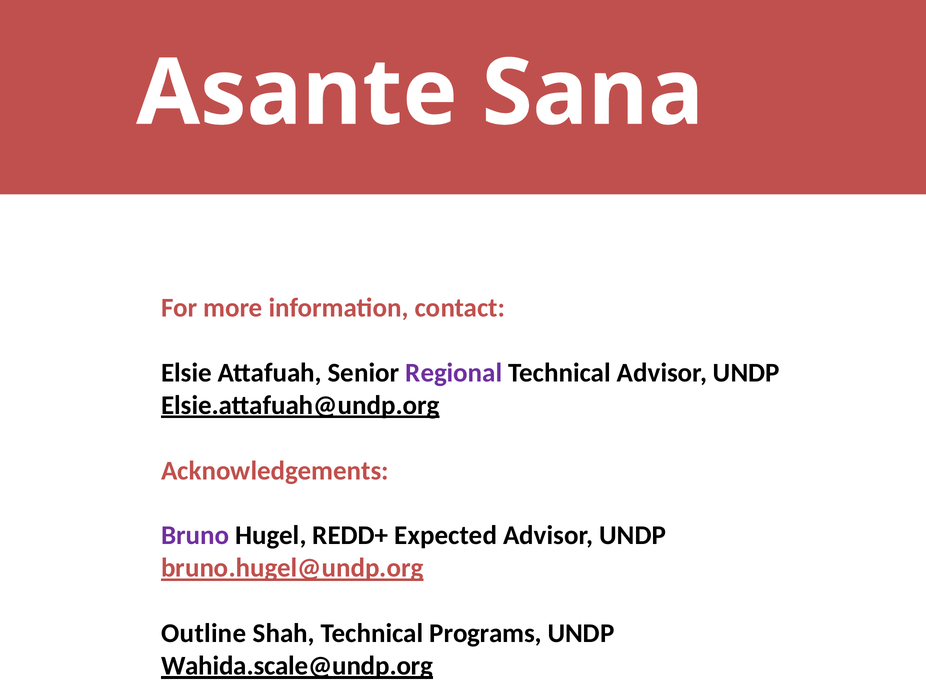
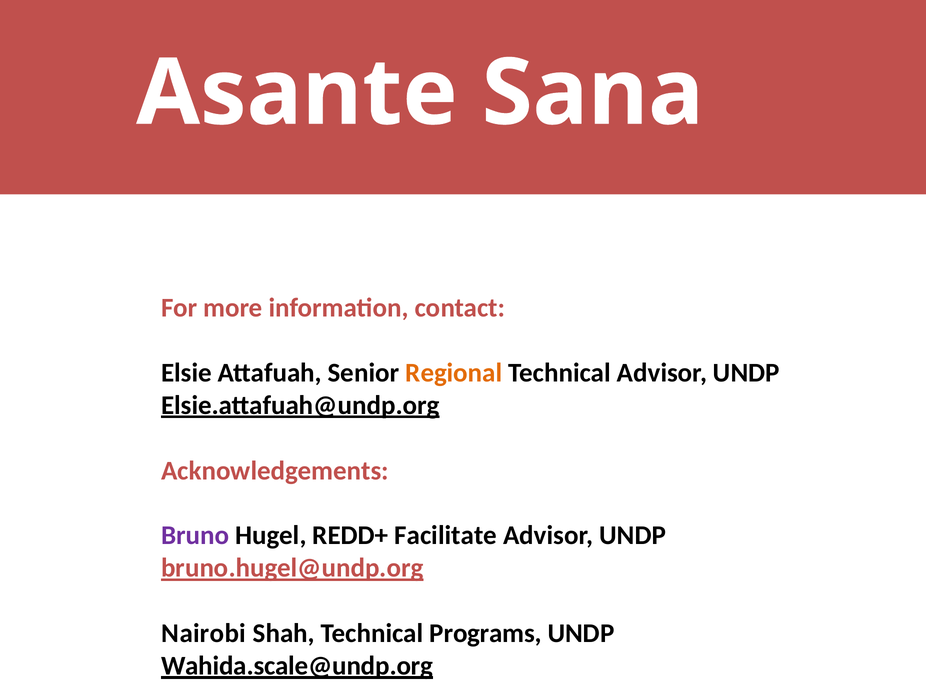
Regional colour: purple -> orange (454, 372)
Expected: Expected -> Facilitate (446, 535)
Outline: Outline -> Nairobi (204, 633)
